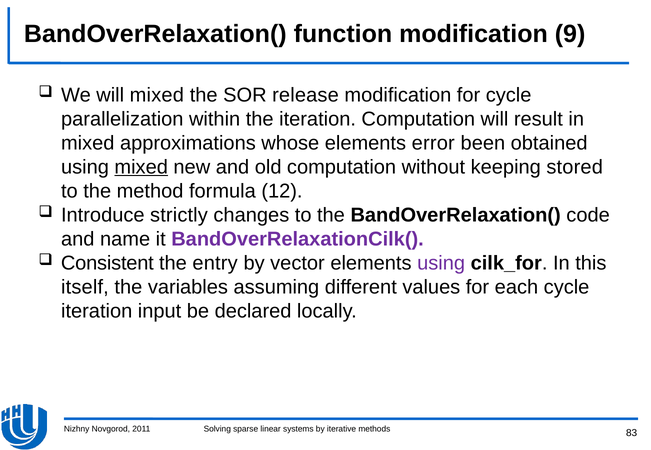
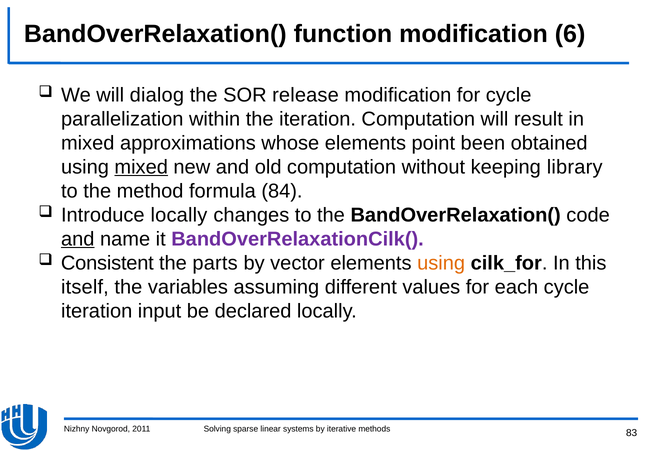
9: 9 -> 6 (570, 34)
will mixed: mixed -> dialog (157, 95)
error: error -> point (433, 143)
stored: stored -> library (575, 167)
12: 12 -> 84 (282, 191)
Introduce strictly: strictly -> locally (179, 215)
and underline: none -> present (78, 239)
entry: entry -> parts (215, 263)
using colour: purple -> orange (441, 263)
